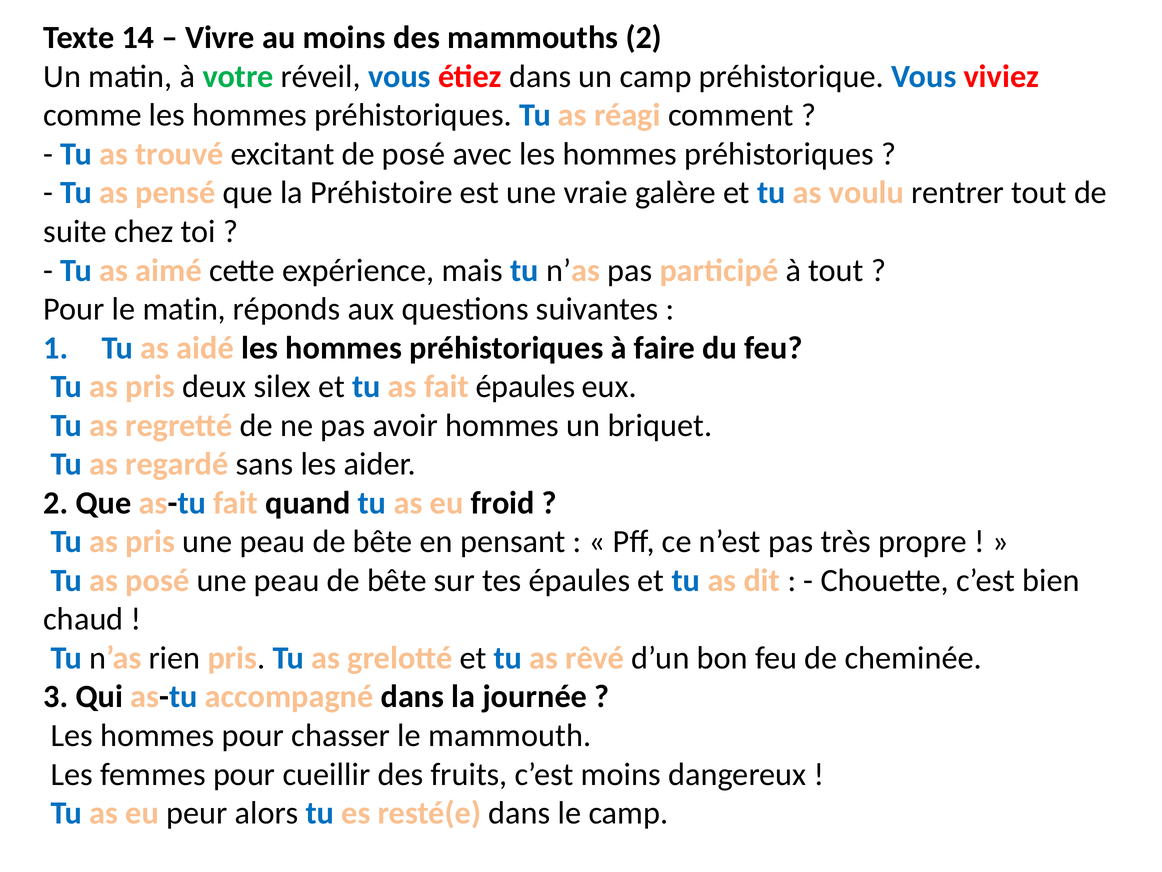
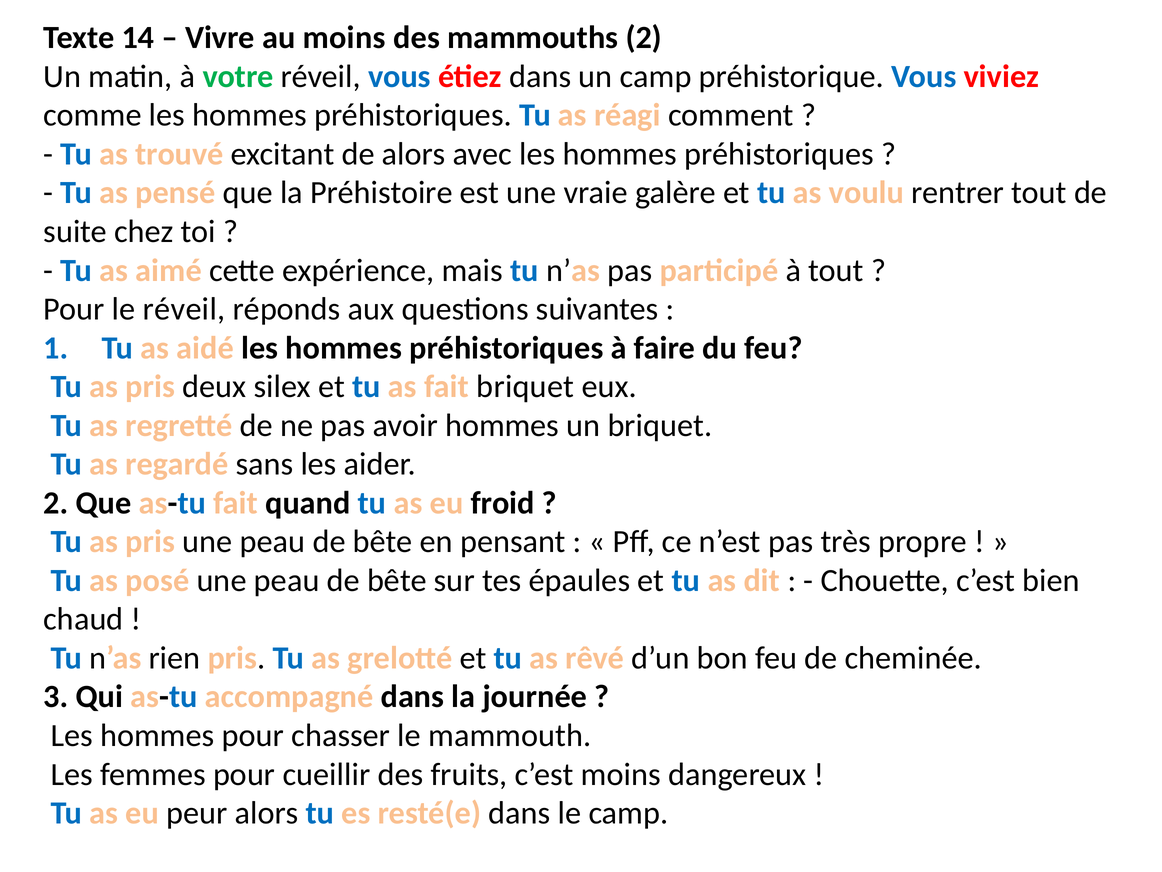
de posé: posé -> alors (414, 154)
le matin: matin -> réveil (184, 309)
fait épaules: épaules -> briquet (525, 386)
